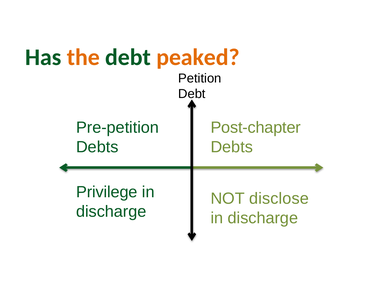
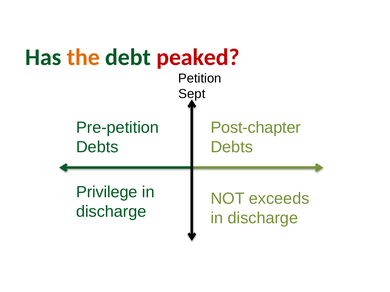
peaked colour: orange -> red (198, 57)
Debt: Debt -> Sept (192, 94)
disclose: disclose -> exceeds (279, 199)
